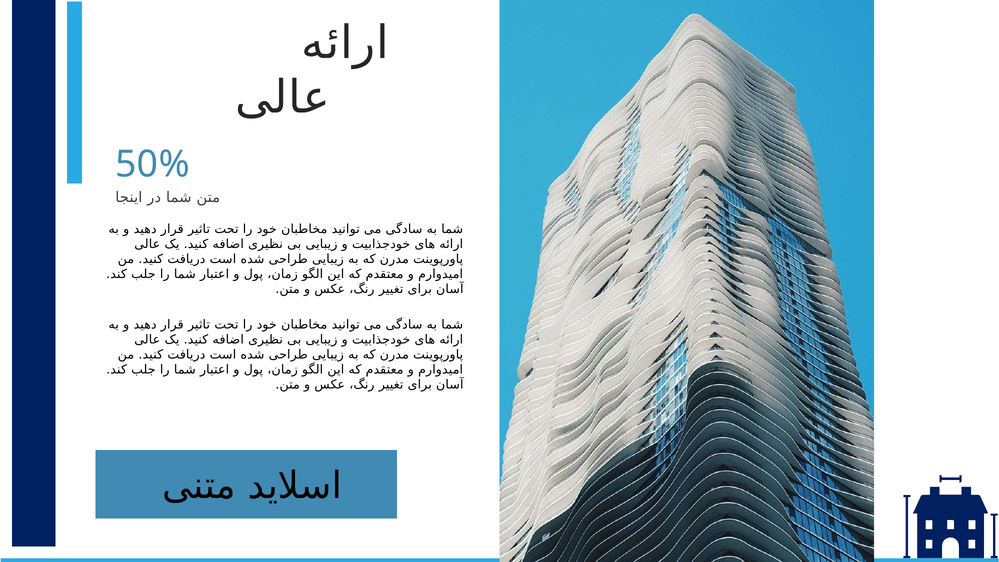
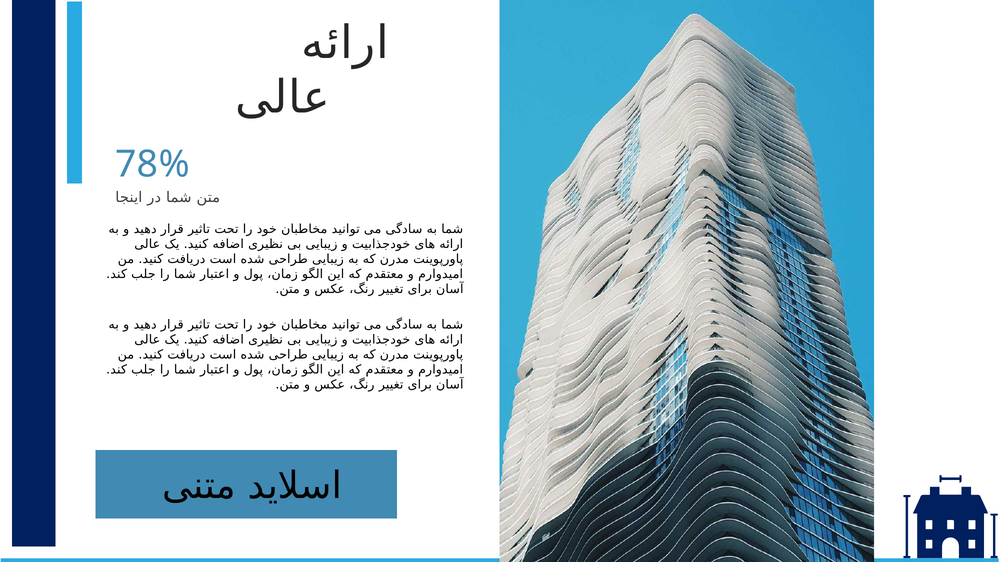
50%: 50% -> 78% (152, 165)
